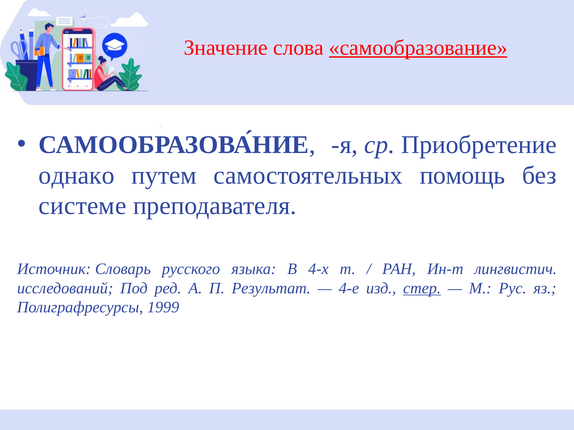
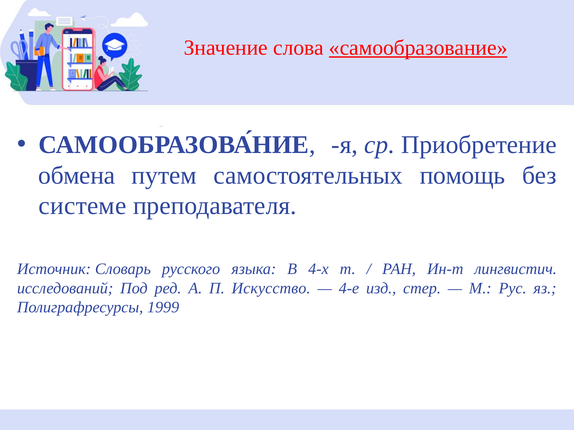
однако: однако -> обмена (77, 175)
Результат: Результат -> Искусство (271, 288)
стер underline: present -> none (422, 288)
